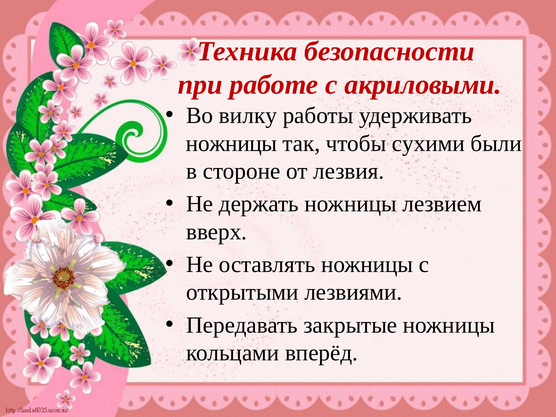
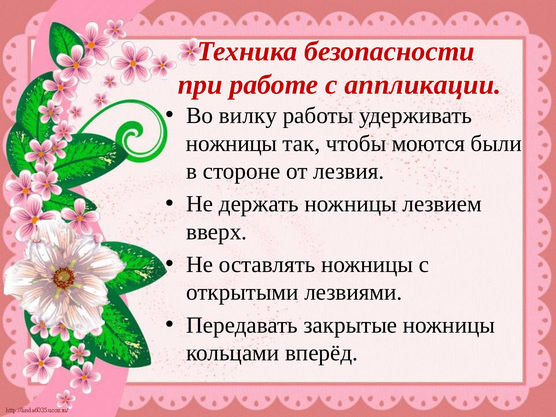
акриловыми: акриловыми -> аппликации (423, 85)
сухими: сухими -> моются (429, 143)
